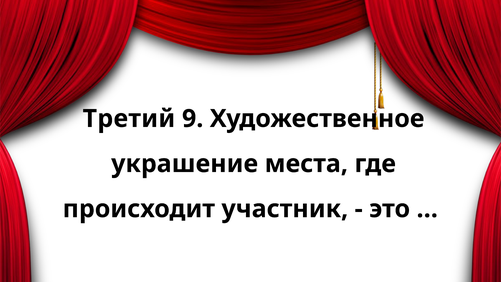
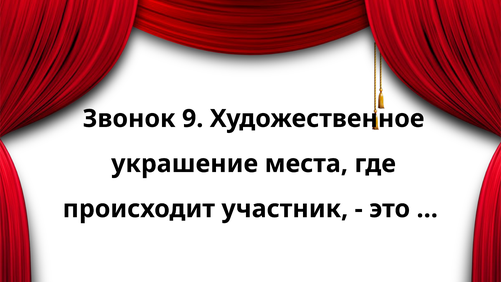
Третий: Третий -> Звонок (129, 119)
